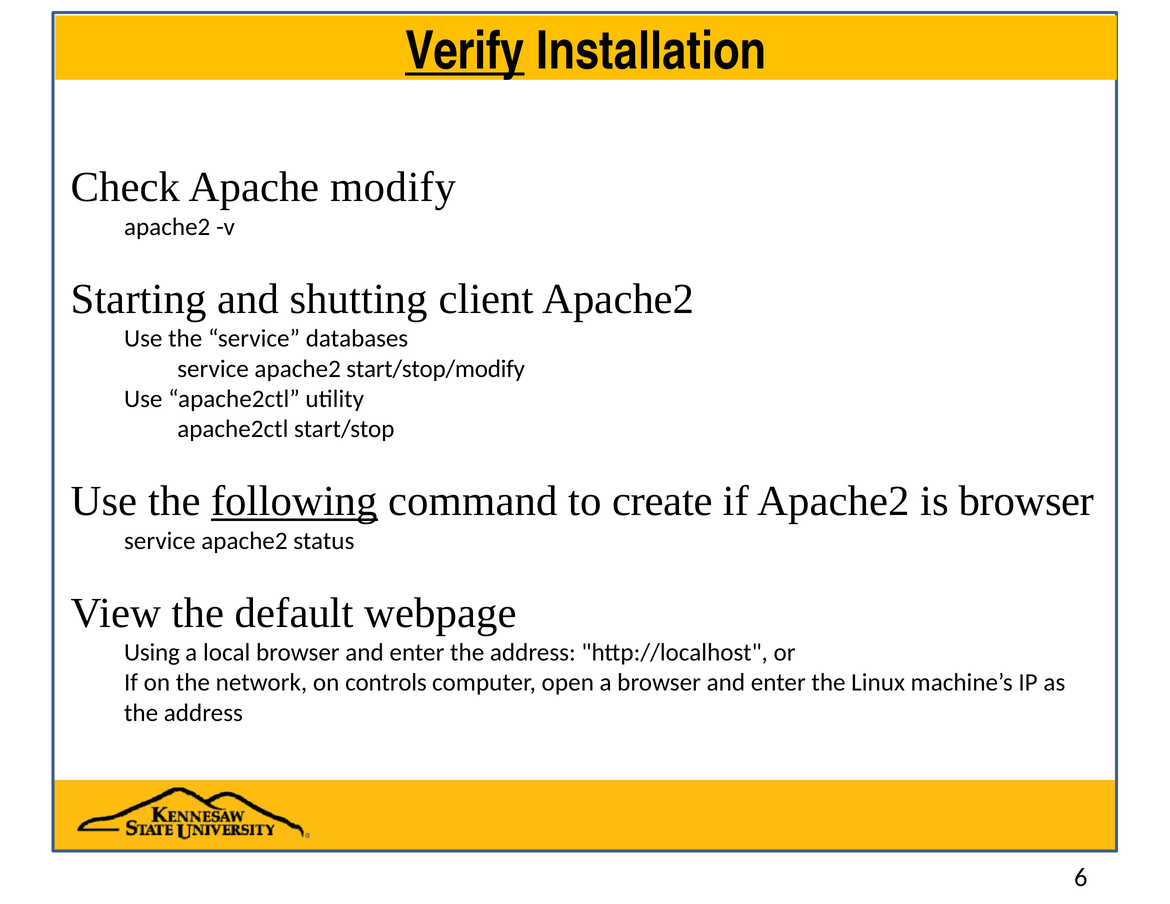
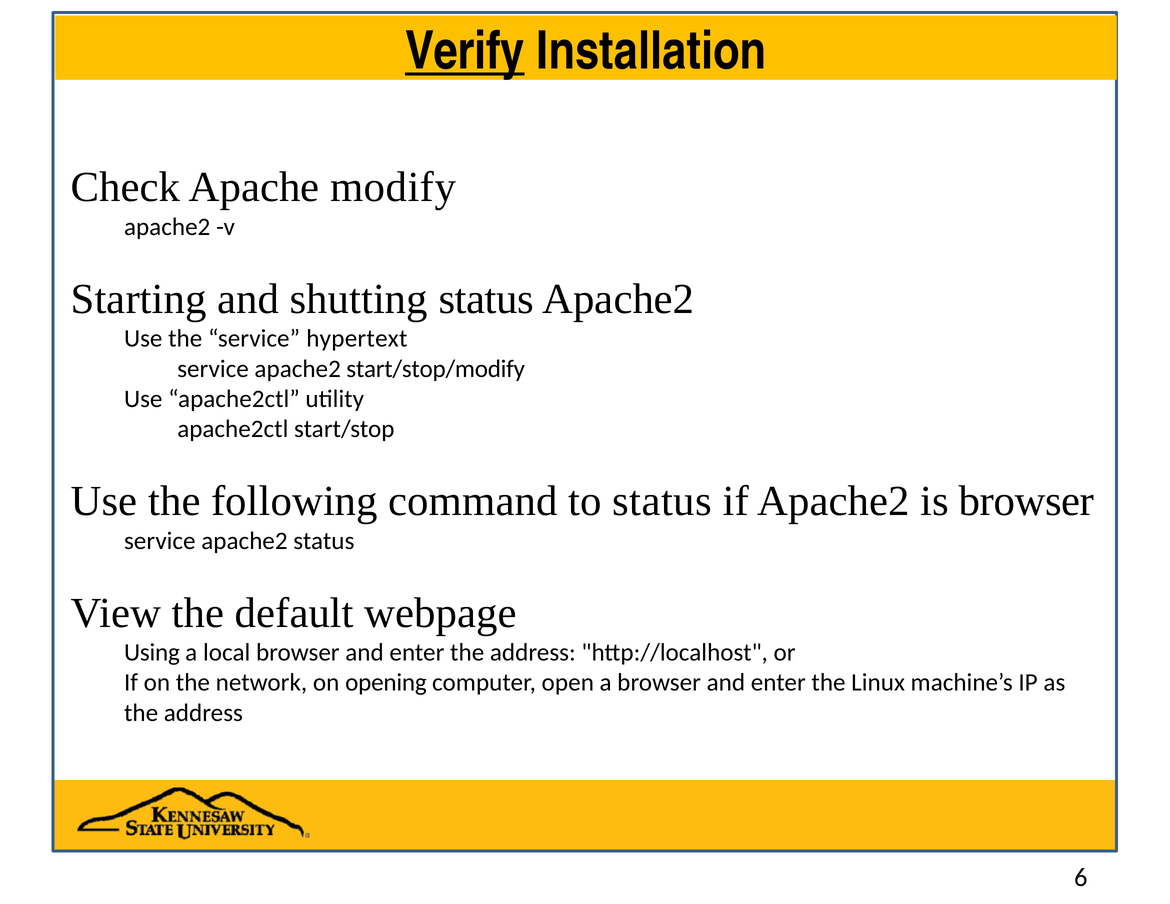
shutting client: client -> status (486, 299)
databases: databases -> hypertext (357, 339)
following underline: present -> none (295, 501)
to create: create -> status (662, 501)
controls: controls -> opening (386, 683)
